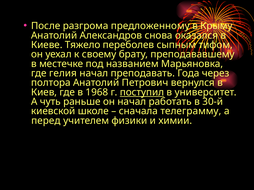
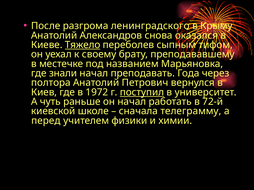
предложенному: предложенному -> ленинградского (150, 26)
Тяжело underline: none -> present (83, 45)
гелия: гелия -> знали (63, 73)
1968: 1968 -> 1972 (97, 92)
30-й: 30-й -> 72-й (213, 102)
